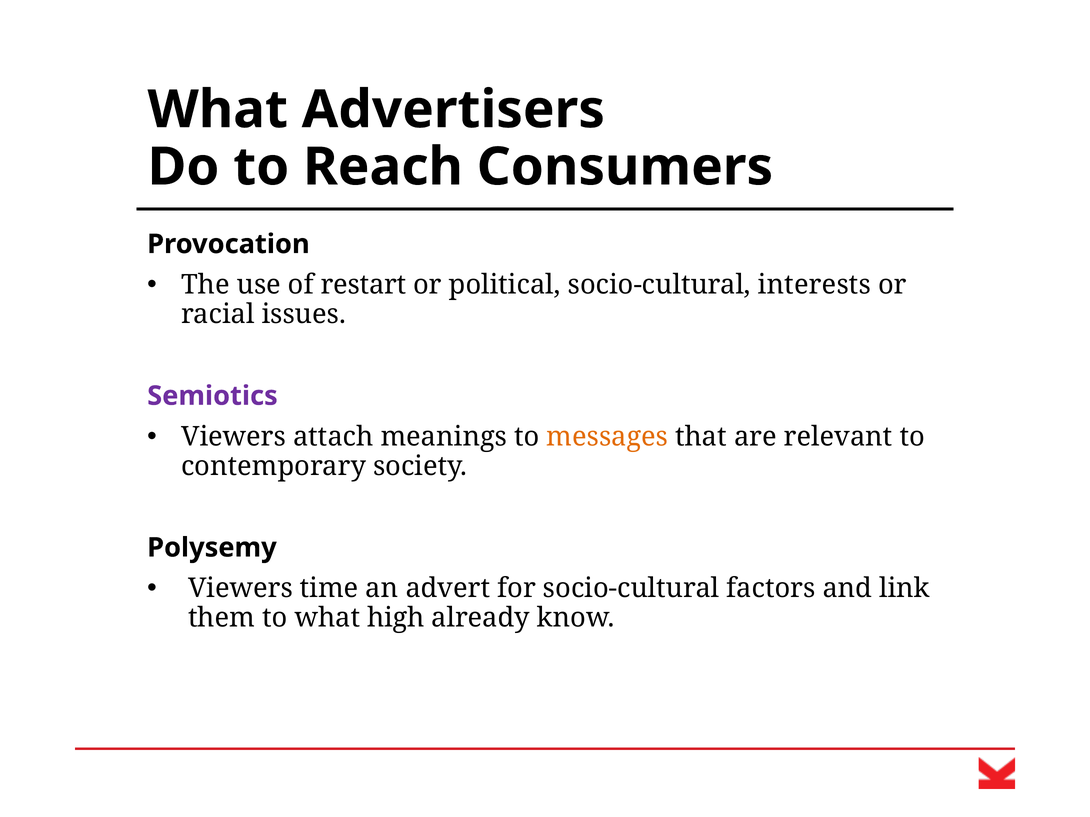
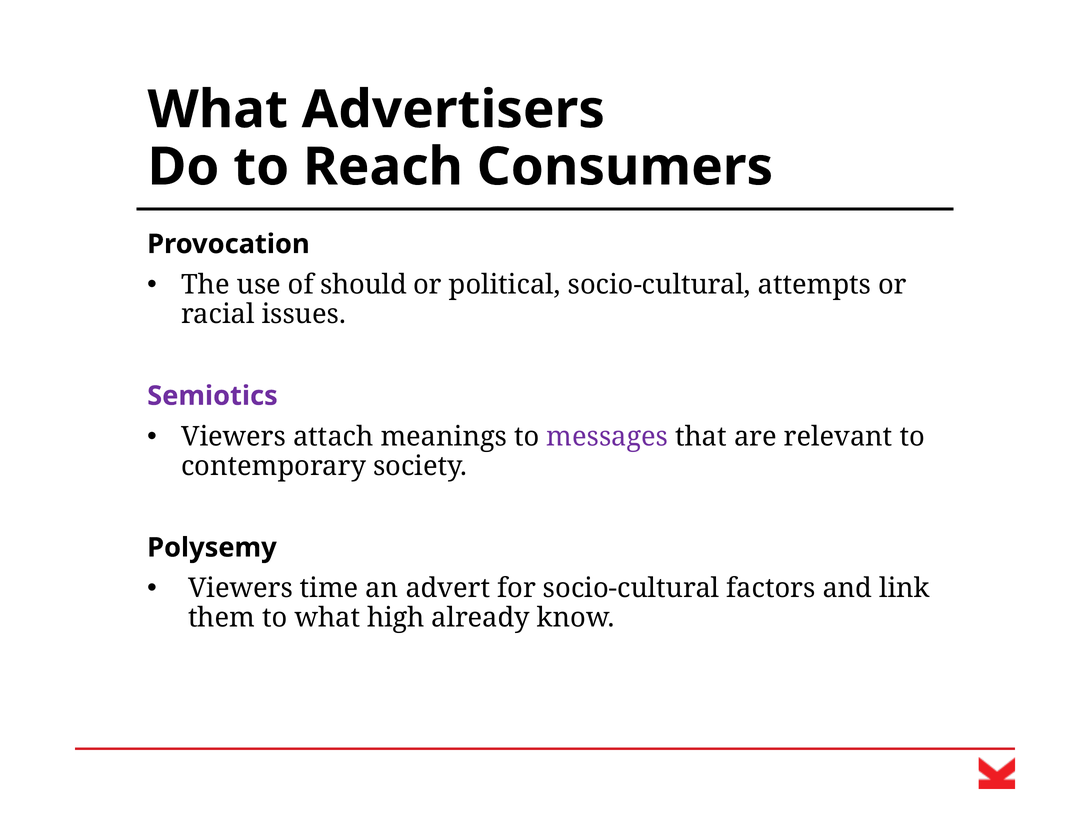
restart: restart -> should (364, 285)
interests: interests -> attempts (814, 285)
messages colour: orange -> purple (607, 437)
